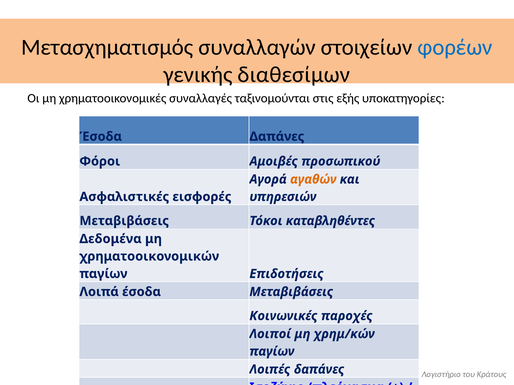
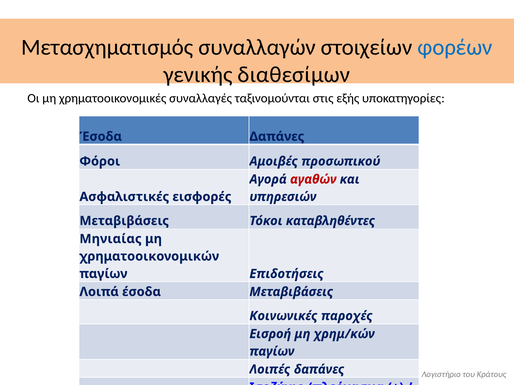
αγαθών colour: orange -> red (313, 180)
Δεδομένα: Δεδομένα -> Μηνιαίας (111, 239)
Λοιποί: Λοιποί -> Εισροή (270, 334)
